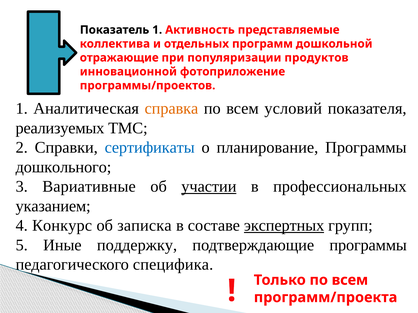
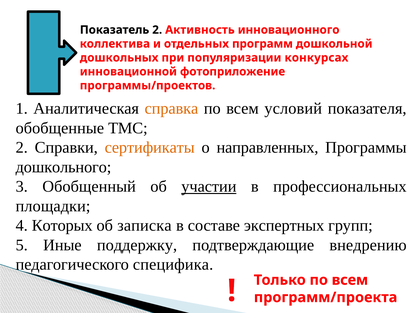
Показатель 1: 1 -> 2 (157, 30)
представляемые: представляемые -> инновационного (289, 30)
отражающие: отражающие -> дошкольных (119, 58)
продуктов: продуктов -> конкурсах (316, 58)
реализуемых: реализуемых -> обобщенные (60, 128)
сертификаты colour: blue -> orange (150, 148)
планирование: планирование -> направленных (268, 148)
Вариативные: Вариативные -> Обобщенный (89, 187)
указанием: указанием -> площадки (53, 206)
Конкурс: Конкурс -> Которых (62, 226)
экспертных underline: present -> none (284, 226)
подтверждающие программы: программы -> внедрению (368, 245)
